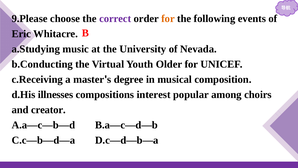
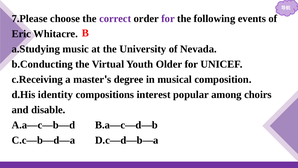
9.Please: 9.Please -> 7.Please (30, 19)
for colour: orange -> purple (168, 19)
illnesses: illnesses -> identity (55, 94)
creator: creator -> disable (48, 110)
